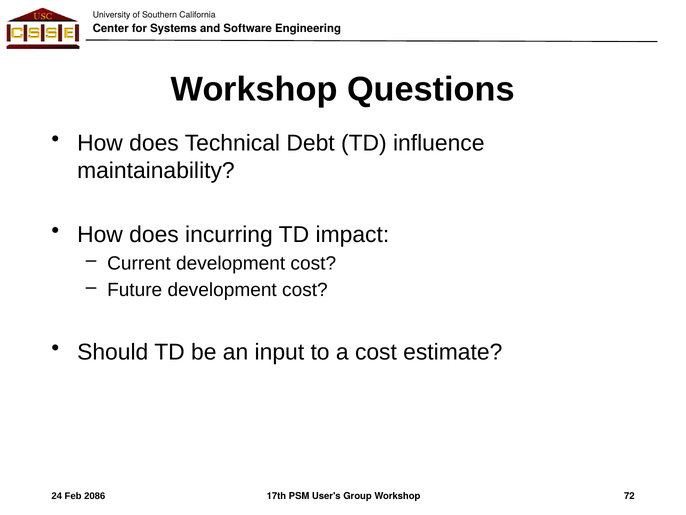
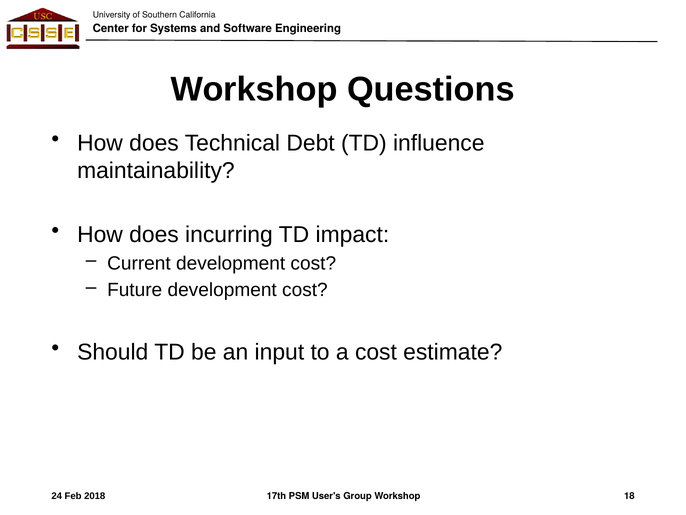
2086: 2086 -> 2018 (95, 496)
72: 72 -> 18 (629, 496)
